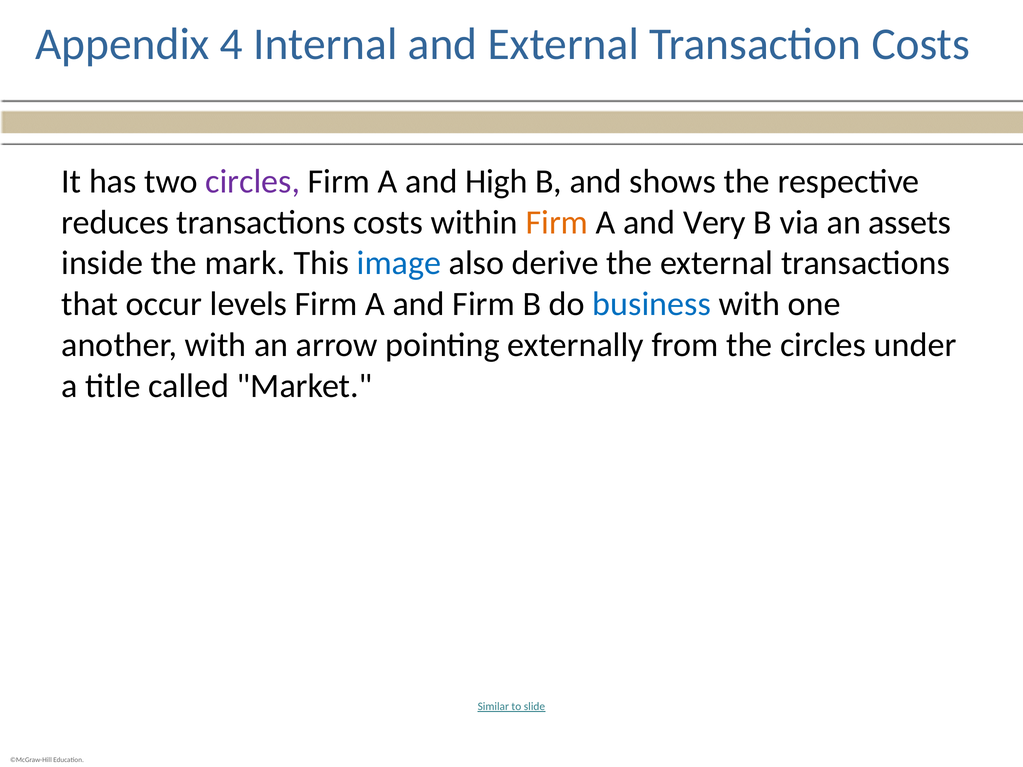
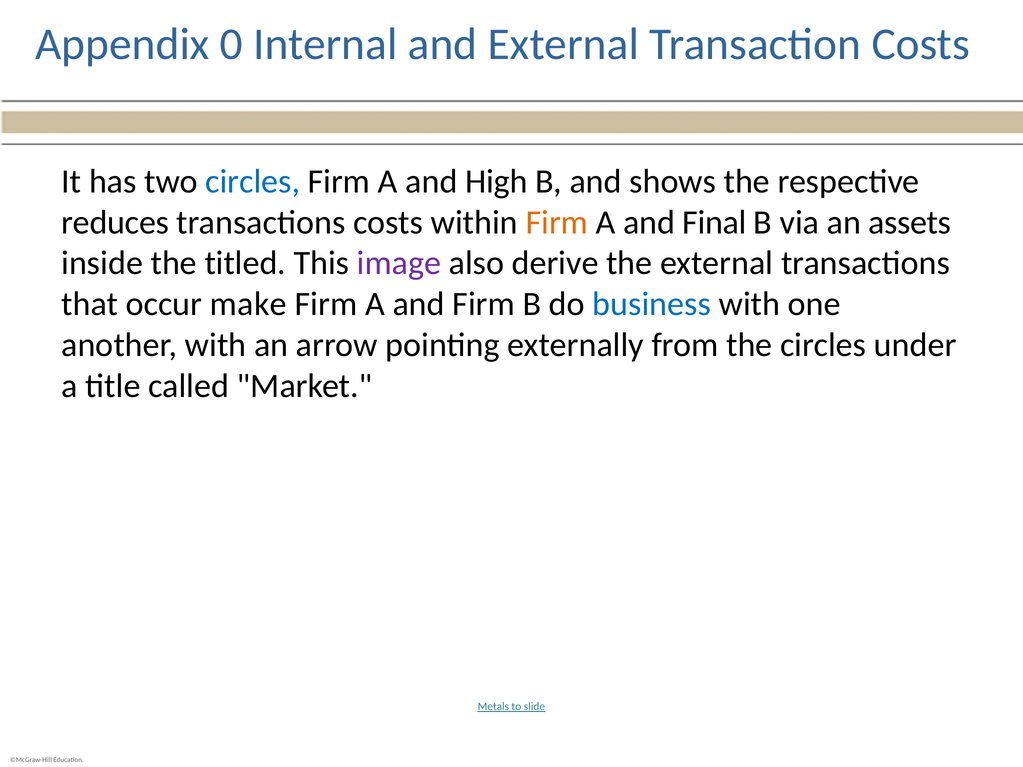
4: 4 -> 0 (231, 44)
circles colour: purple -> blue (253, 181)
Very: Very -> Final (714, 222)
mark: mark -> titled (245, 263)
image colour: blue -> purple (399, 263)
levels: levels -> make (248, 304)
Similar: Similar -> Metals (493, 707)
